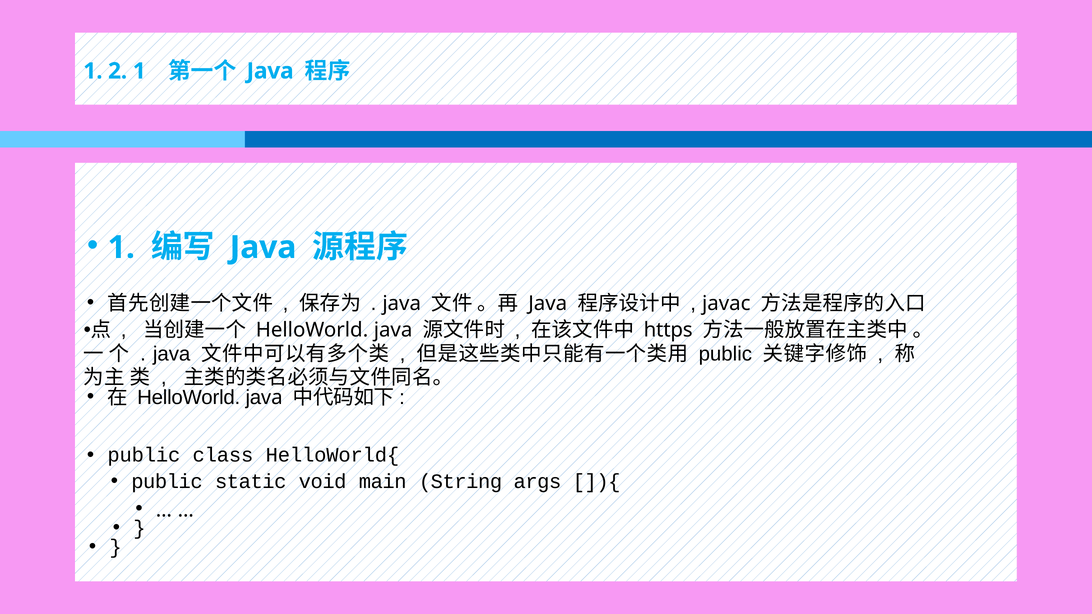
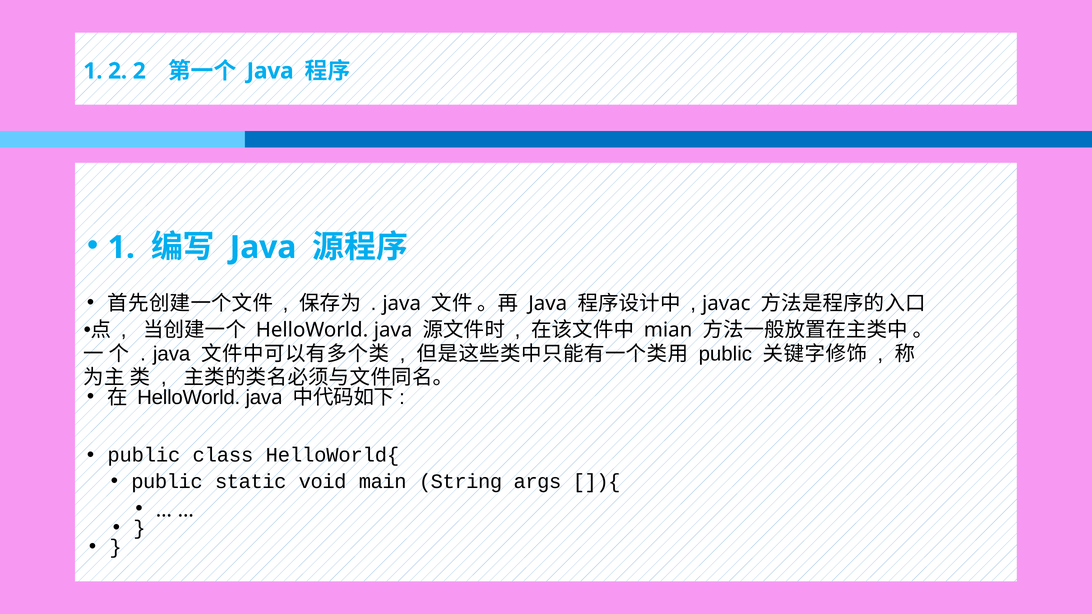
2 1: 1 -> 2 (139, 71)
https: https -> mian (668, 330)
